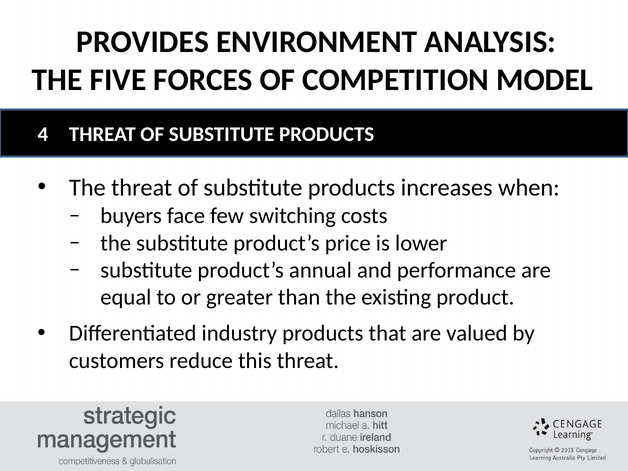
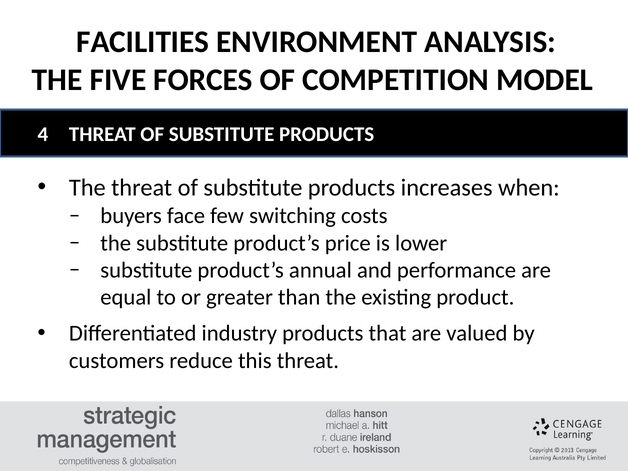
PROVIDES: PROVIDES -> FACILITIES (143, 42)
